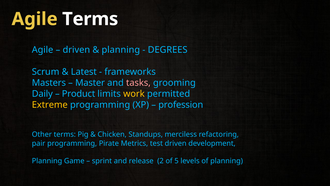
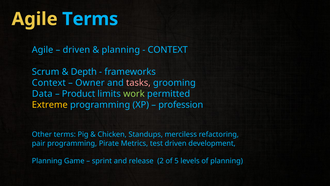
Terms colour: white -> light blue (90, 19)
DEGREES: DEGREES -> CONTEXT (168, 50)
Latest: Latest -> Depth (84, 72)
Masters: Masters -> Context (49, 83)
Master: Master -> Owner (90, 83)
Daily: Daily -> Data (42, 94)
work colour: yellow -> light green (134, 94)
